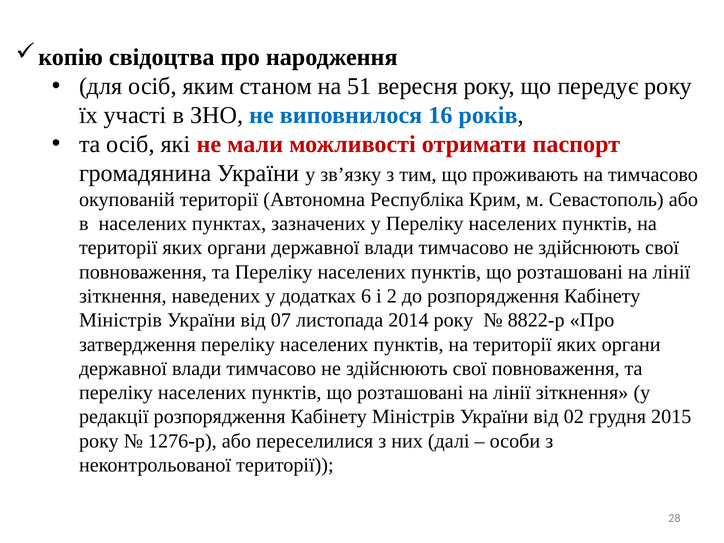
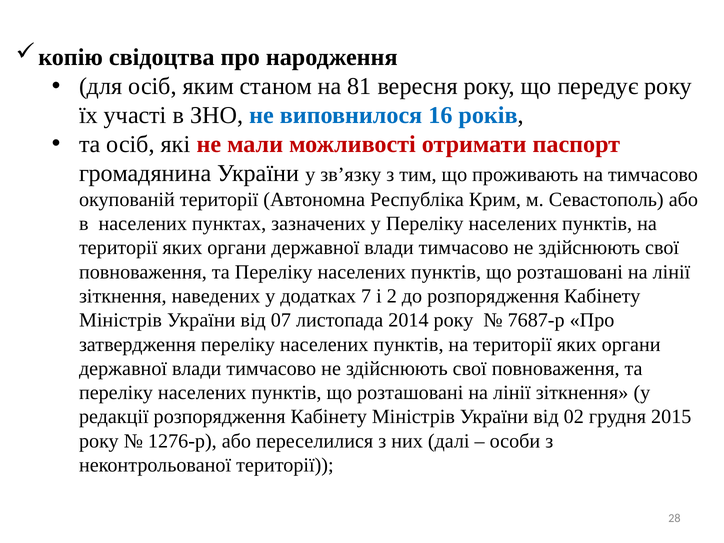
51: 51 -> 81 (359, 86)
6: 6 -> 7 (366, 296)
8822-р: 8822-р -> 7687-р (536, 320)
